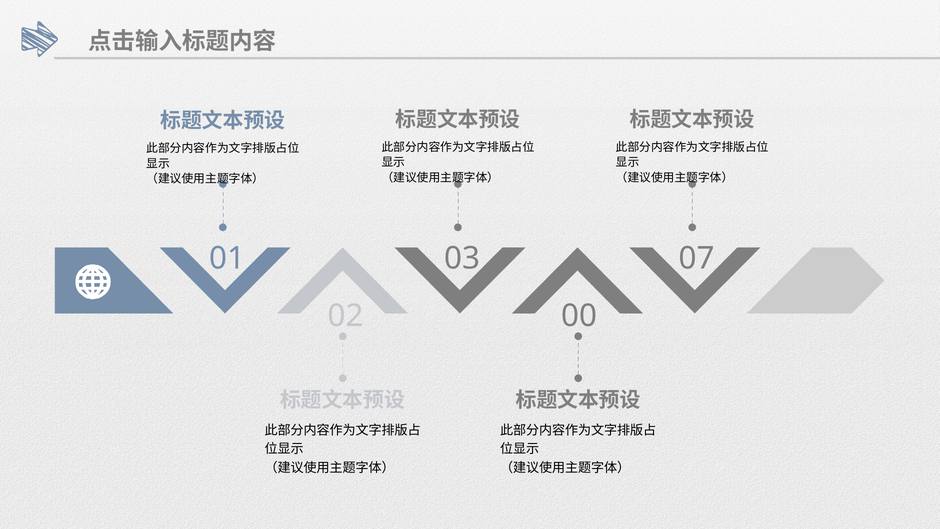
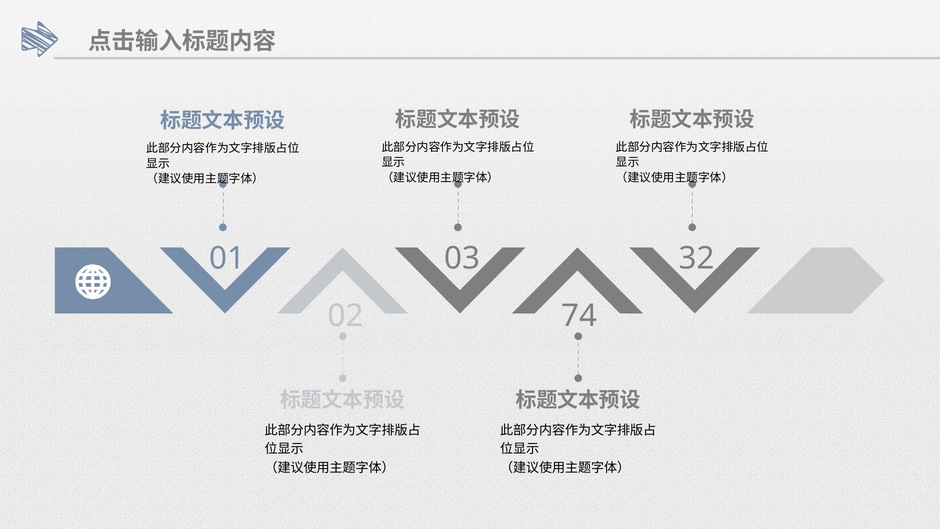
07: 07 -> 32 (697, 258)
00: 00 -> 74 (579, 316)
